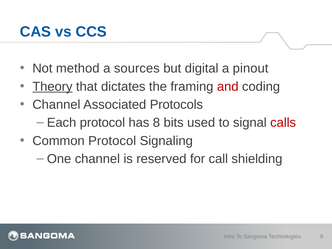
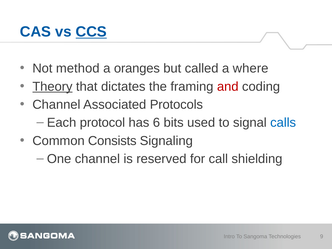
CCS underline: none -> present (91, 32)
sources: sources -> oranges (137, 68)
digital: digital -> called (202, 68)
pinout: pinout -> where (251, 68)
8: 8 -> 6 (156, 123)
calls colour: red -> blue (283, 123)
Common Protocol: Protocol -> Consists (112, 141)
